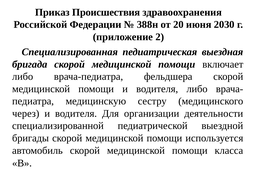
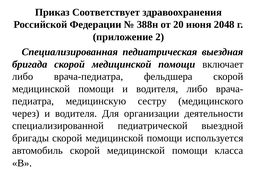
Происшествия: Происшествия -> Соответствует (106, 12)
2030: 2030 -> 2048 (224, 25)
